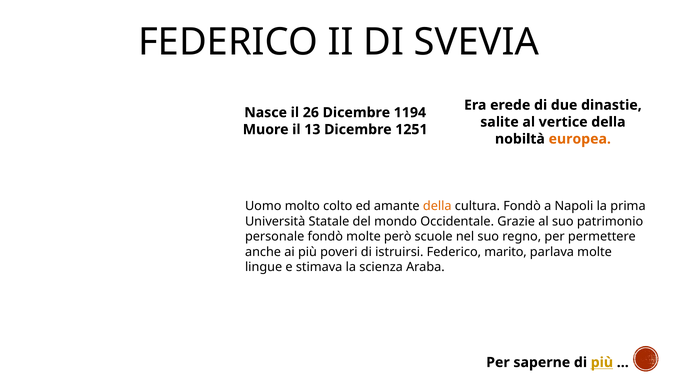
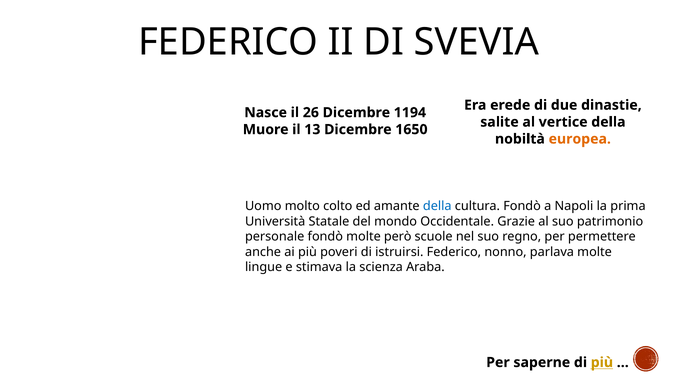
1251: 1251 -> 1650 (411, 129)
della colour: orange -> blue (437, 206)
marito: marito -> nonno (506, 252)
